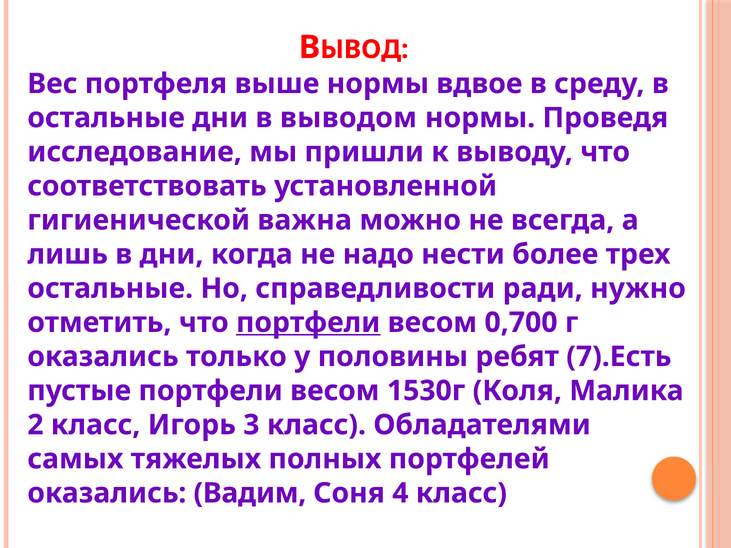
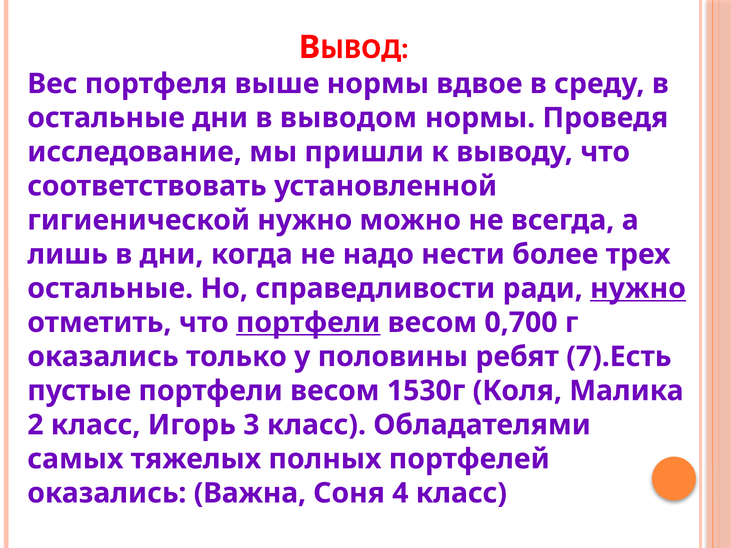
гигиенической важна: важна -> нужно (305, 220)
нужно underline: none -> present (638, 289)
Вадим: Вадим -> Важна (250, 493)
